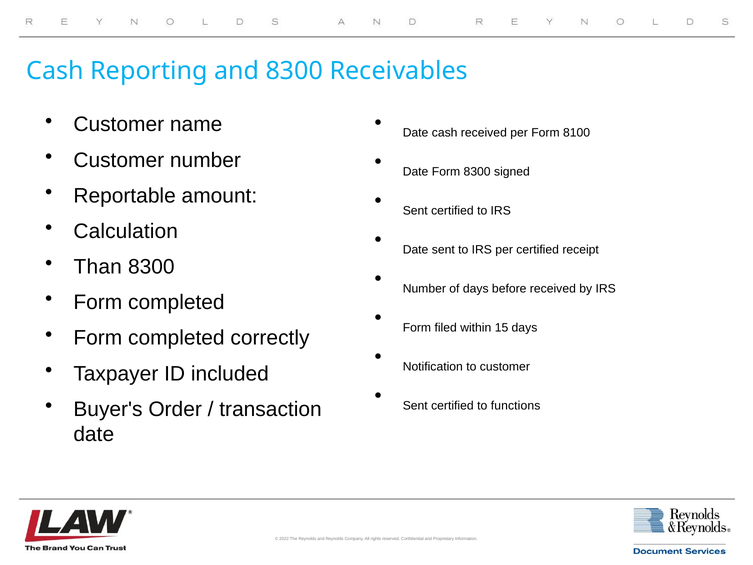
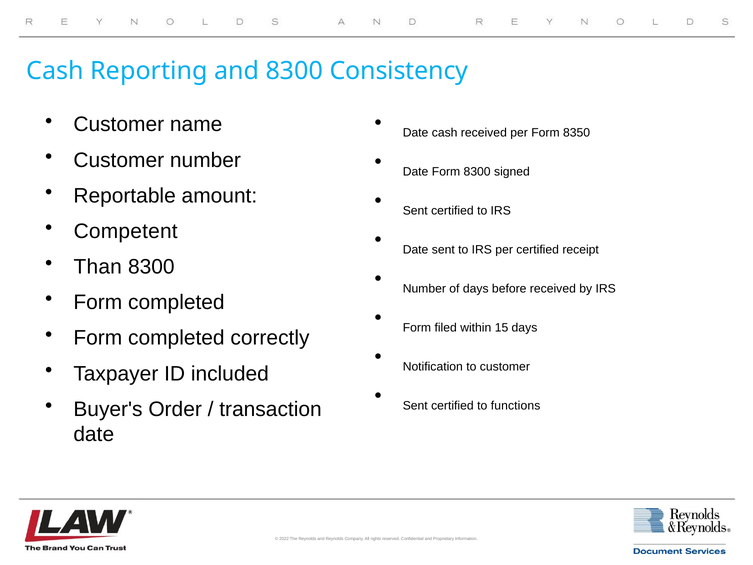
Receivables: Receivables -> Consistency (399, 71)
8100: 8100 -> 8350 (577, 133)
Calculation: Calculation -> Competent (126, 231)
